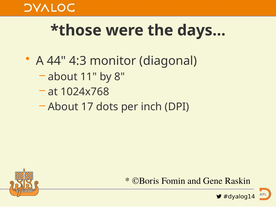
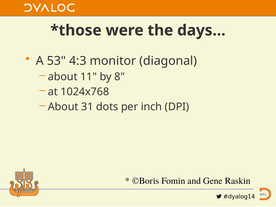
44: 44 -> 53 (56, 61)
17: 17 -> 31 (87, 107)
